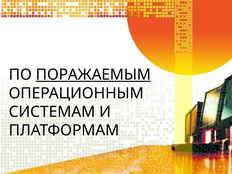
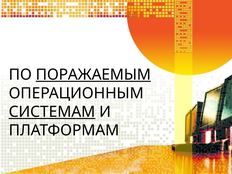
СИСТЕМАМ underline: none -> present (52, 112)
